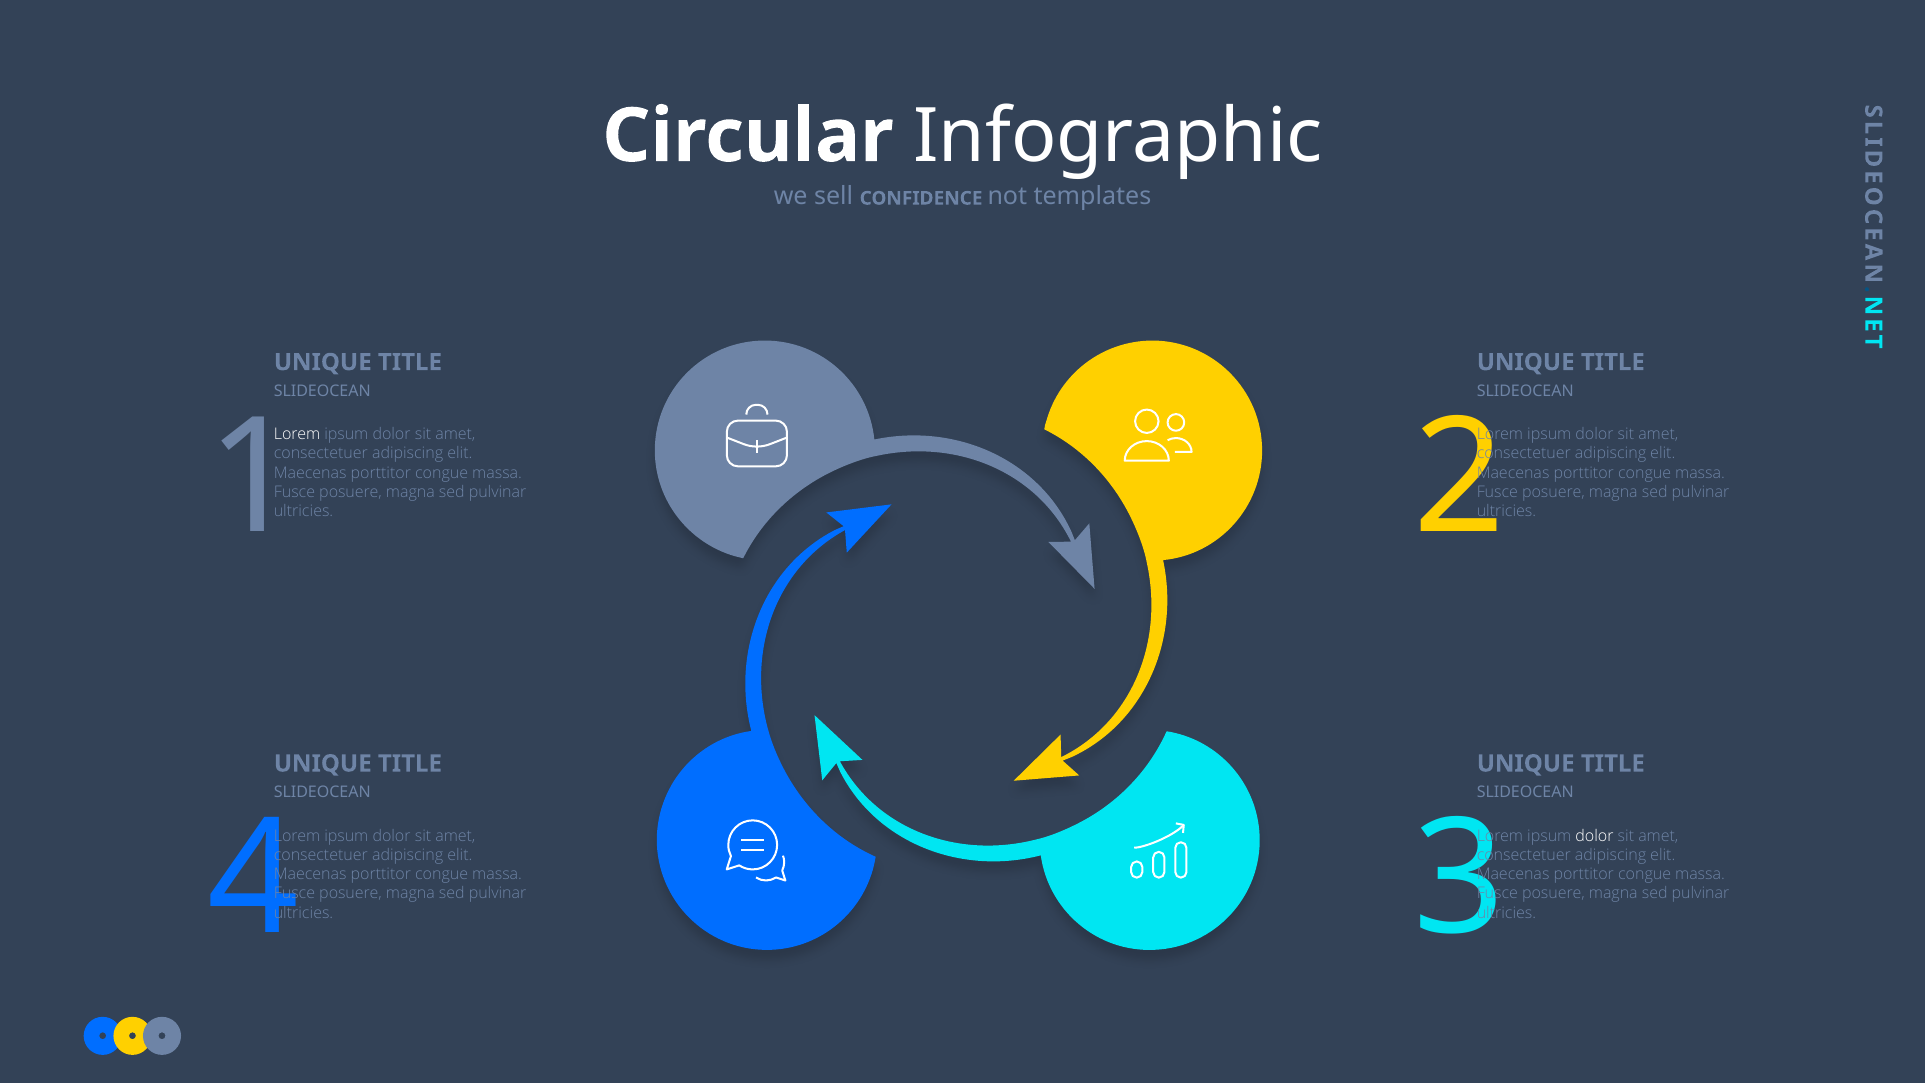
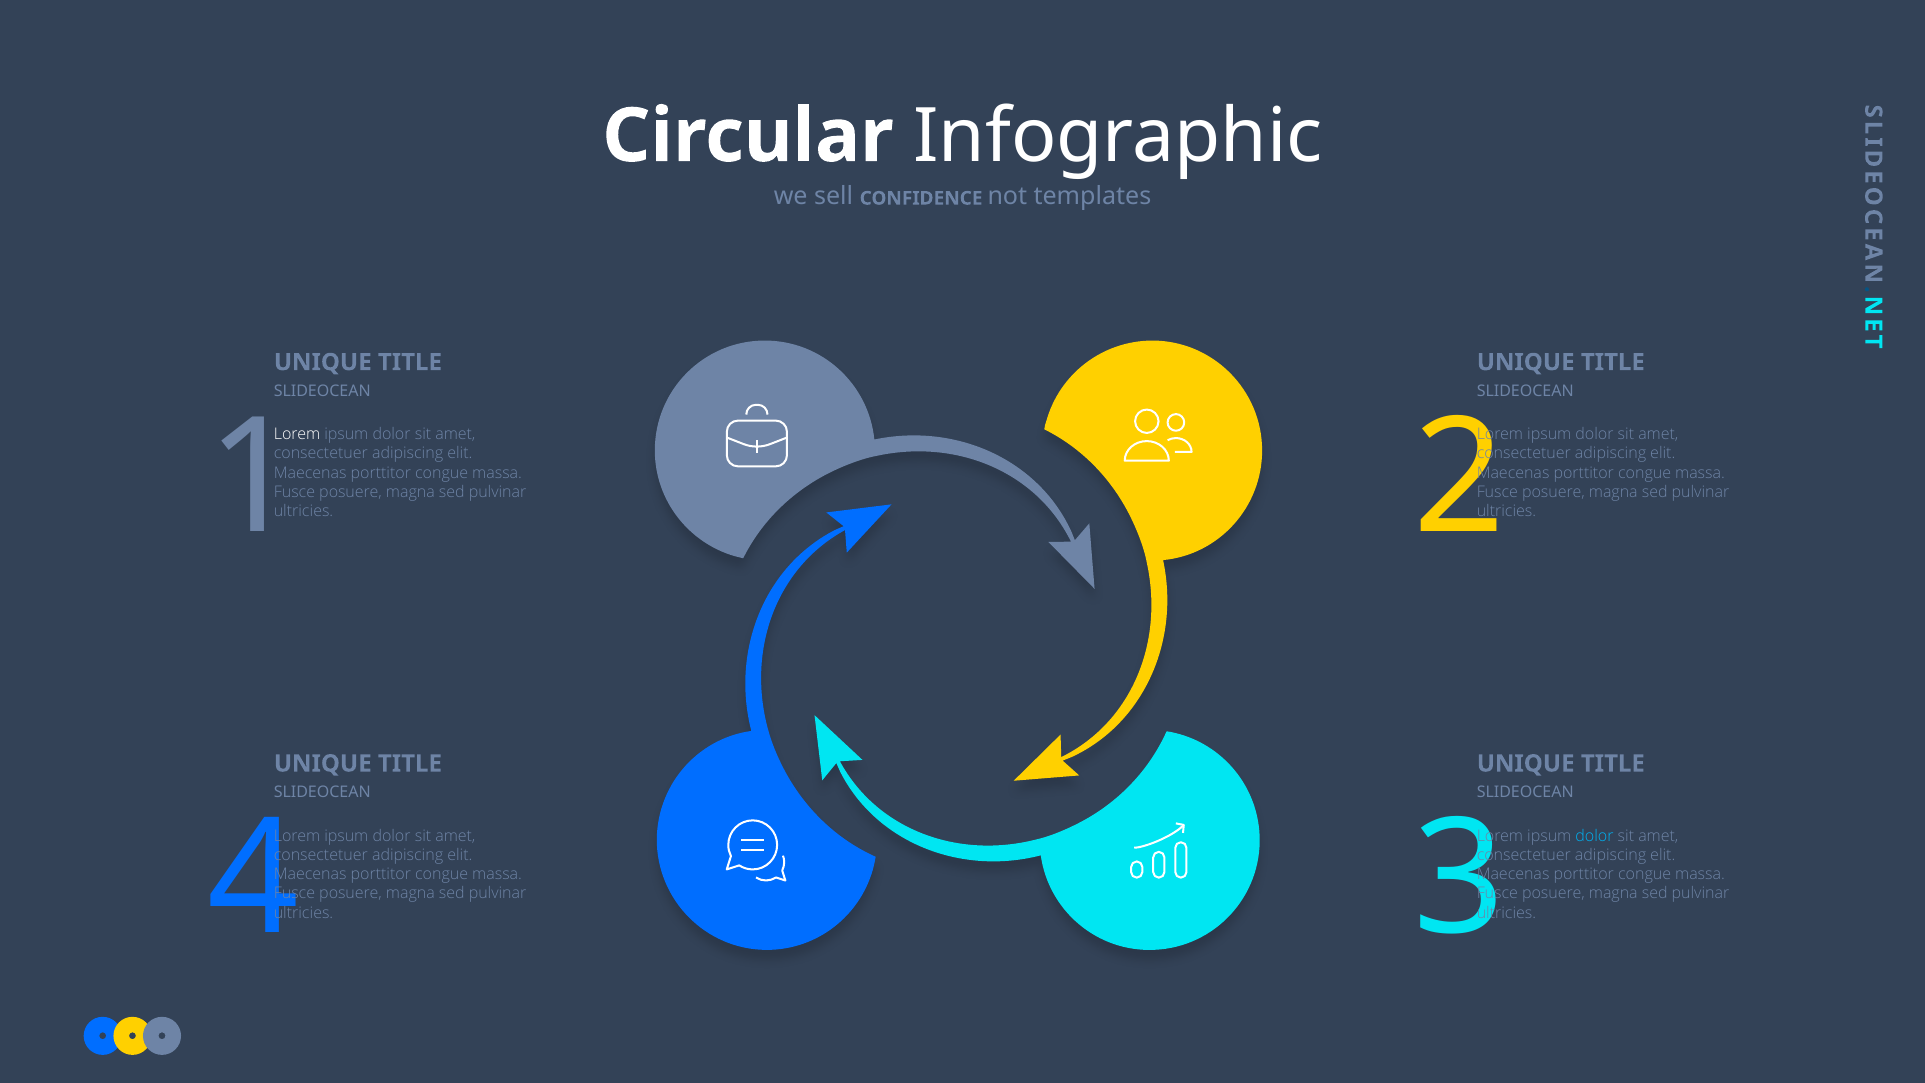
dolor colour: white -> light blue (1594, 836)
